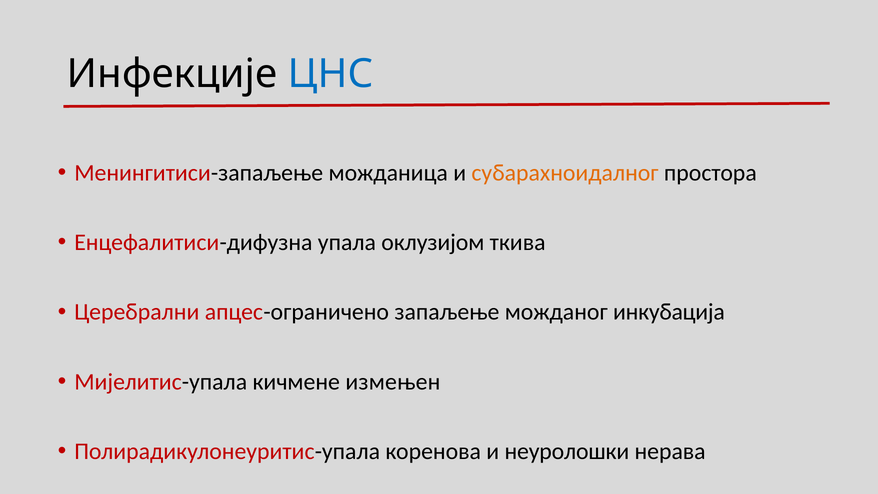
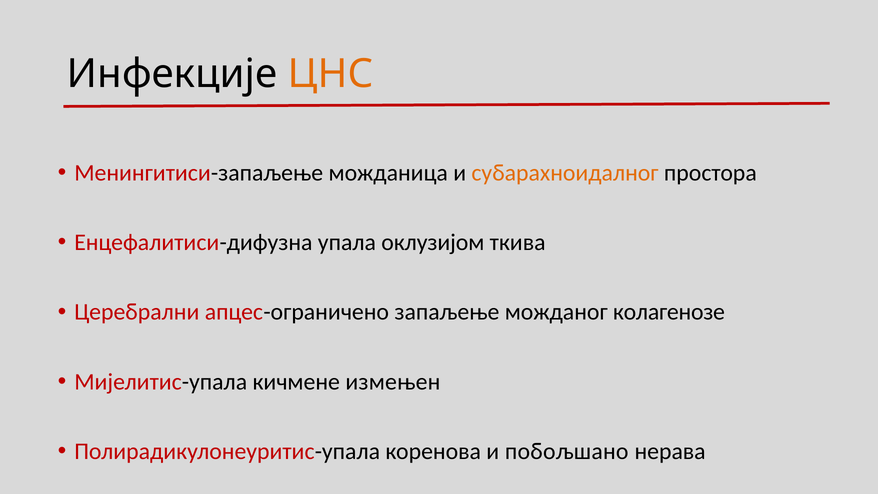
ЦНС colour: blue -> orange (331, 74)
инкубација: инкубација -> колагенозе (669, 312)
неуролошки: неуролошки -> побољшано (567, 451)
